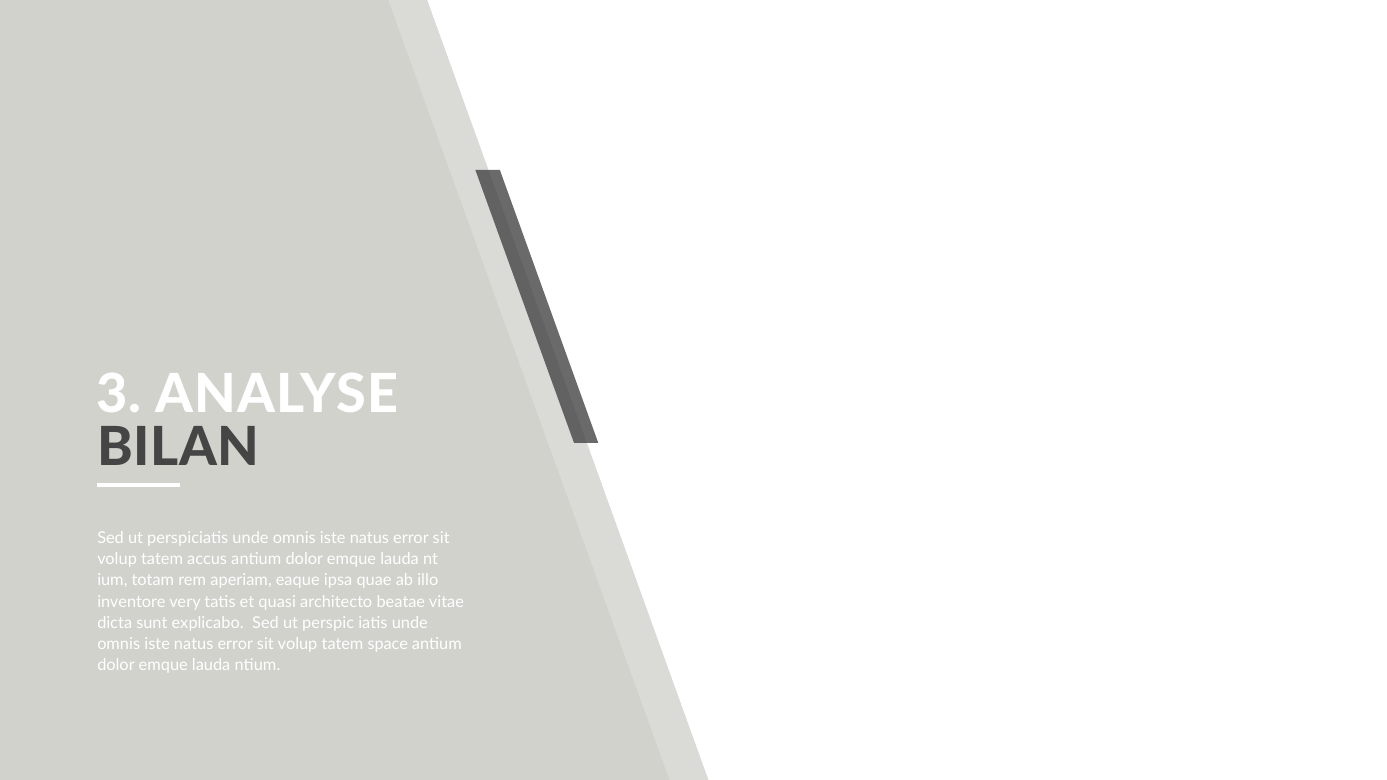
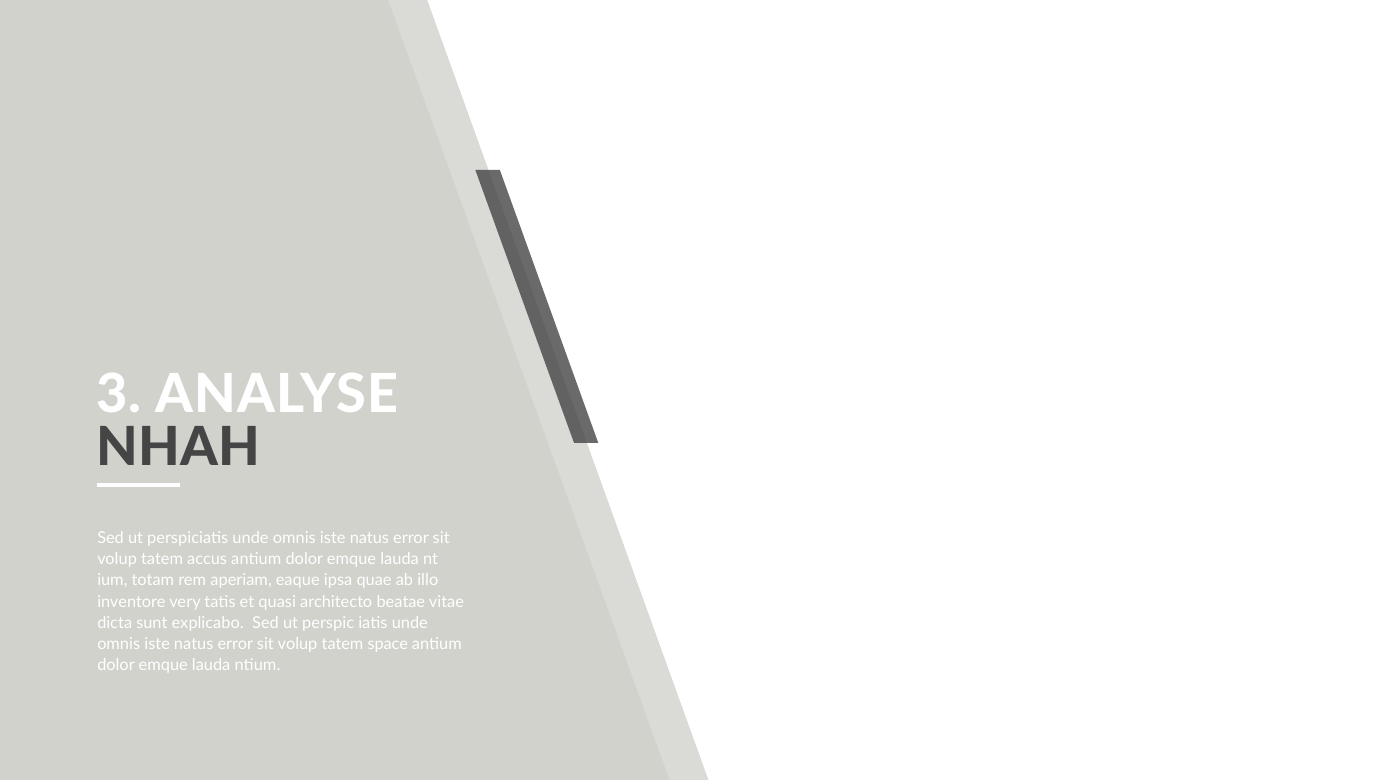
BILAN: BILAN -> NHAH (178, 448)
